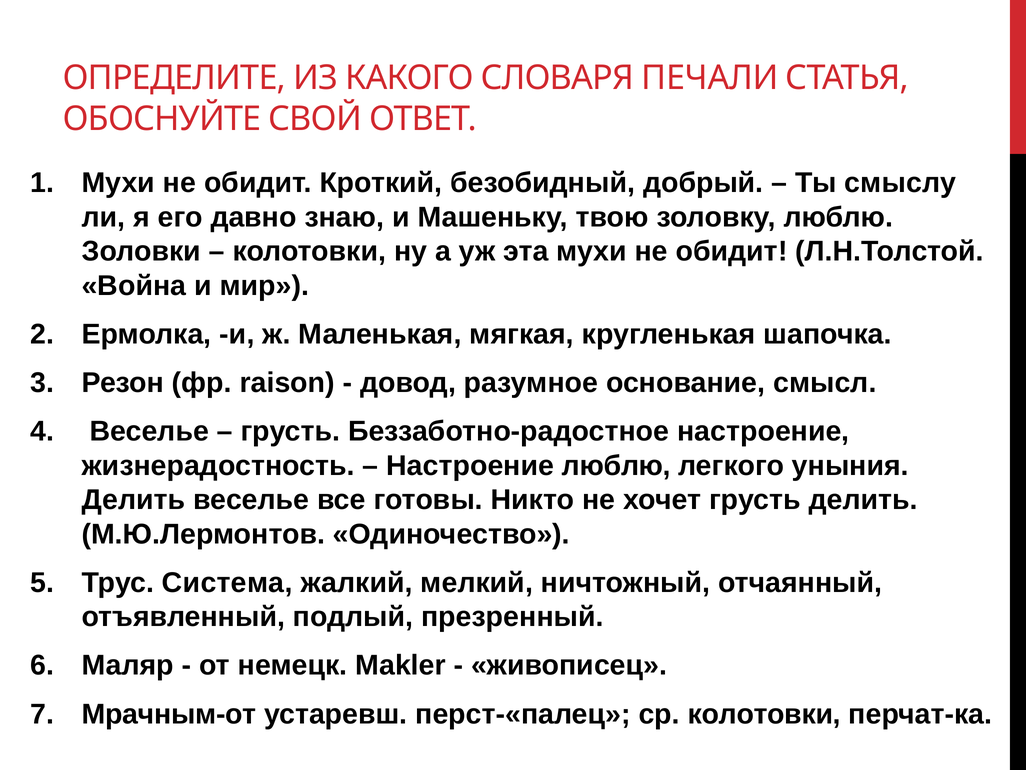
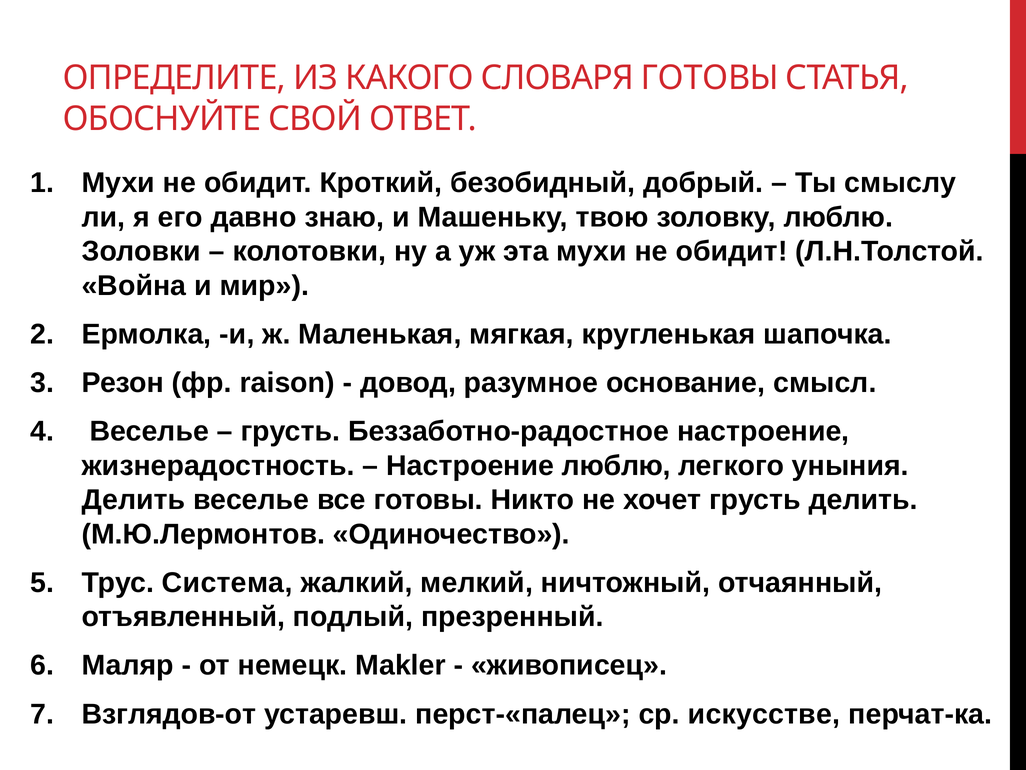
СЛОВАРЯ ПЕЧАЛИ: ПЕЧАЛИ -> ГОТОВЫ (710, 78)
Мрачным-от: Мрачным-от -> Взглядов-от (169, 714)
ср колотовки: колотовки -> искусстве (764, 714)
